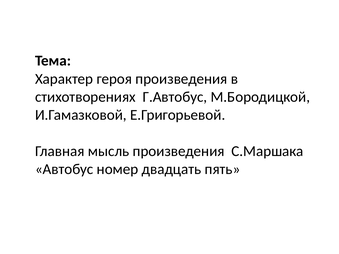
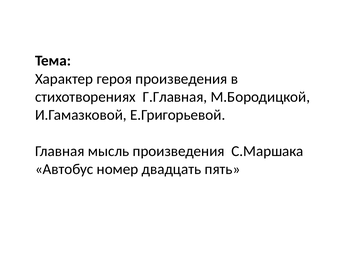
Г.Автобус: Г.Автобус -> Г.Главная (175, 97)
